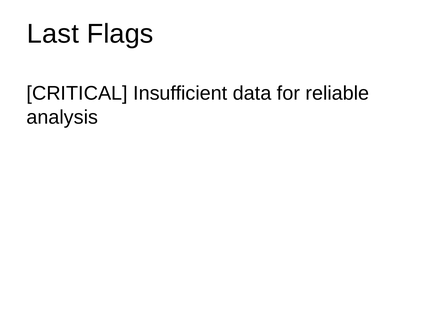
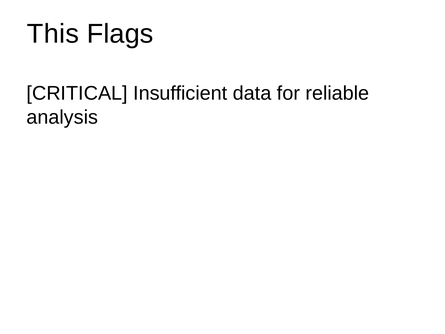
Last: Last -> This (53, 34)
